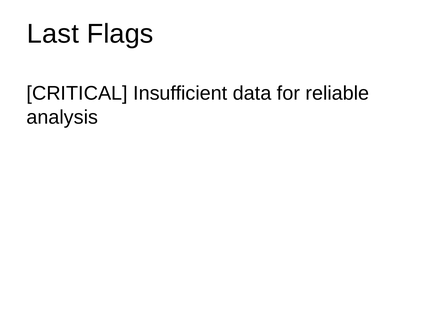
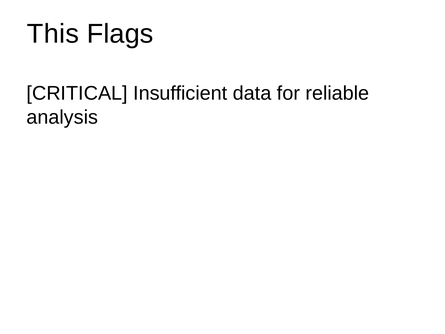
Last: Last -> This (53, 34)
